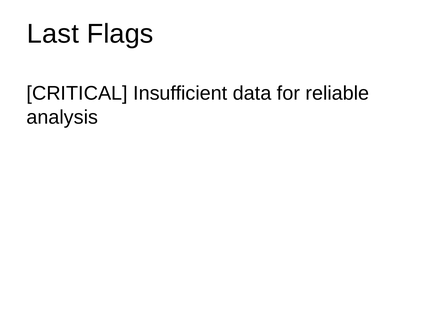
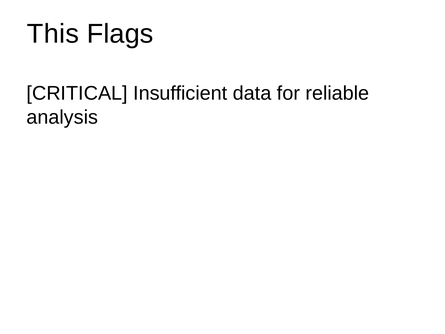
Last: Last -> This (53, 34)
